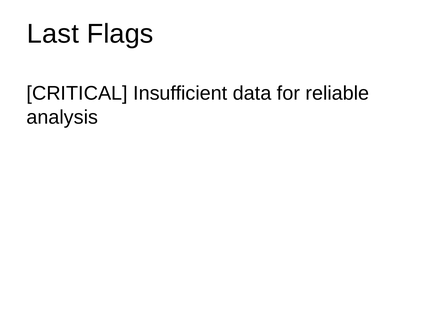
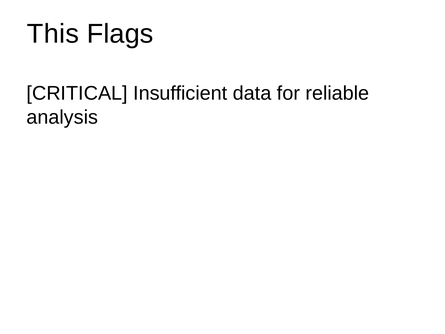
Last: Last -> This (53, 34)
